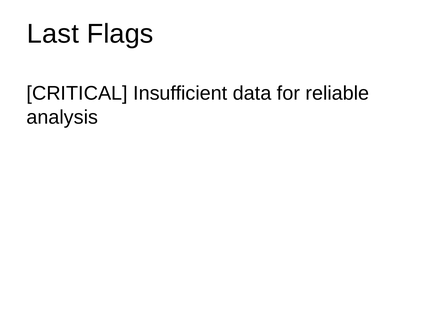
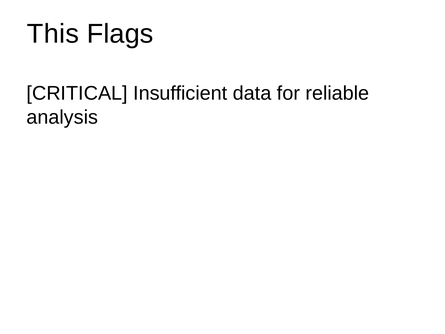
Last: Last -> This (53, 34)
